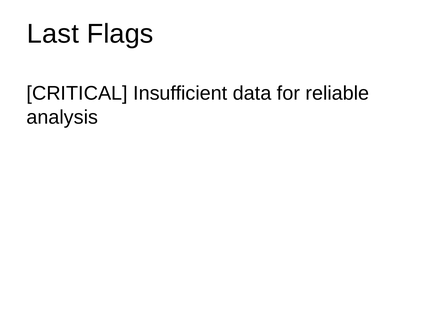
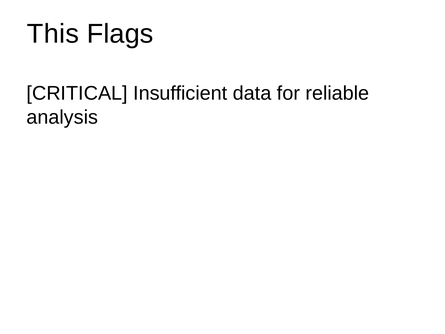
Last: Last -> This (53, 34)
